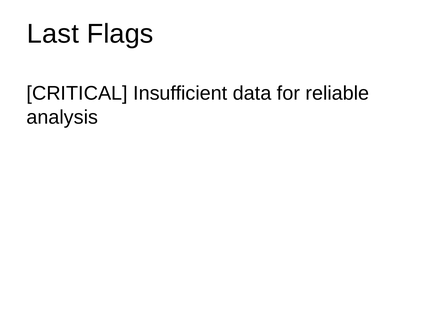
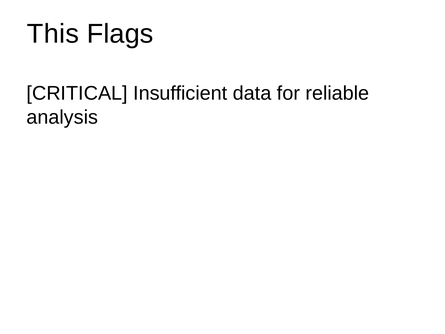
Last: Last -> This (53, 34)
